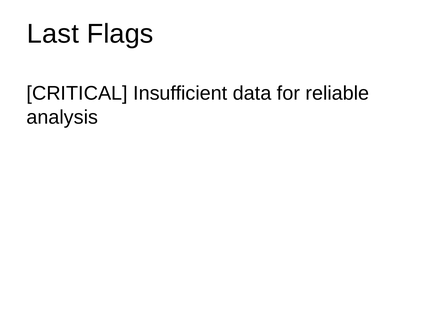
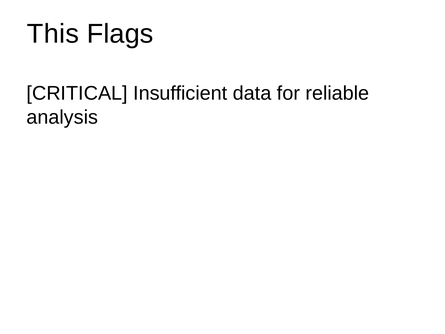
Last: Last -> This (53, 34)
